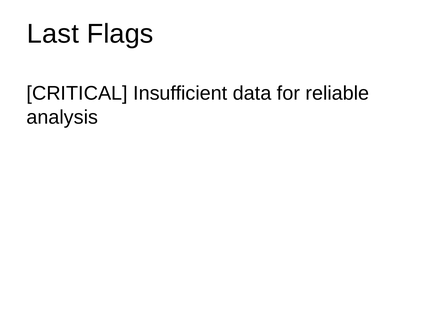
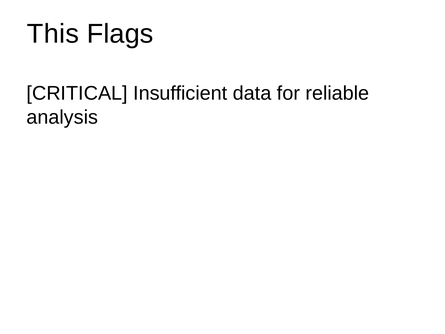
Last: Last -> This (53, 34)
